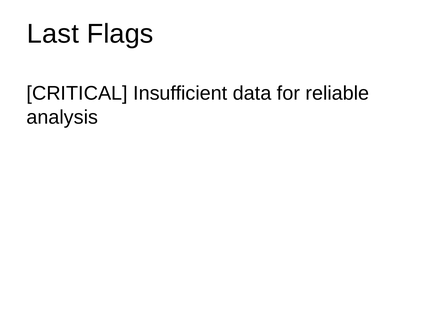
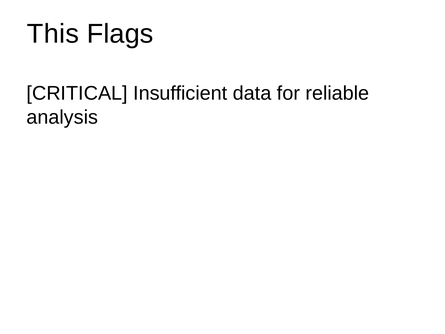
Last: Last -> This (53, 34)
